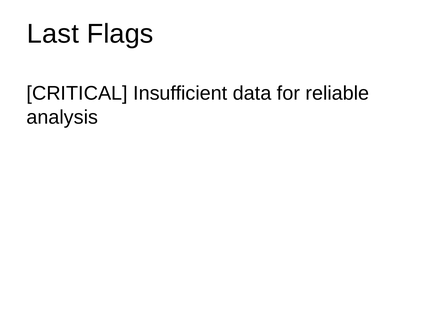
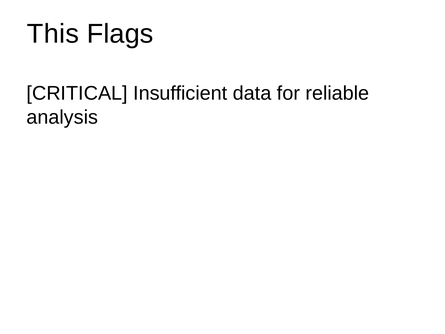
Last: Last -> This (53, 34)
